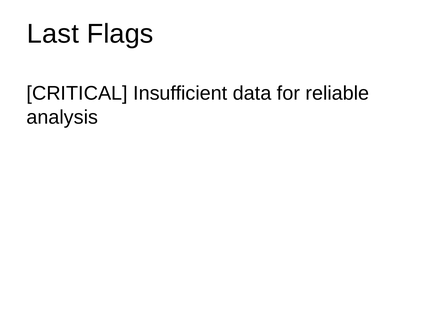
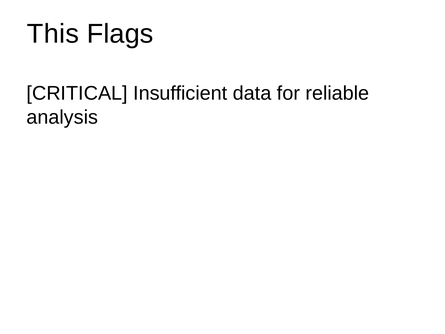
Last: Last -> This (53, 34)
